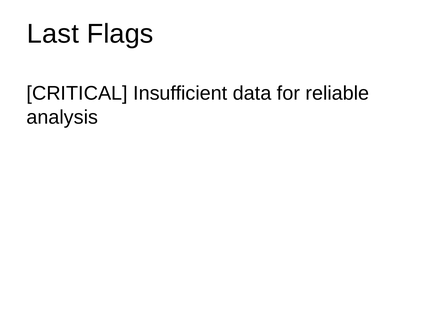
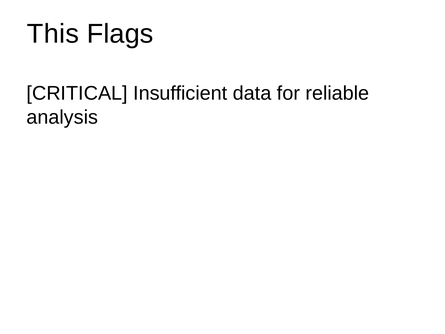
Last: Last -> This (53, 34)
